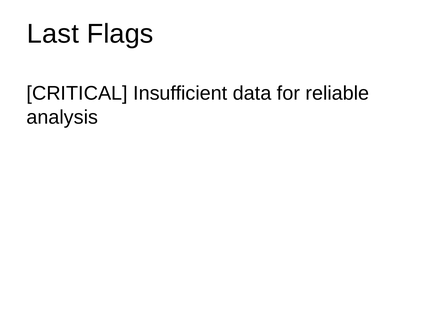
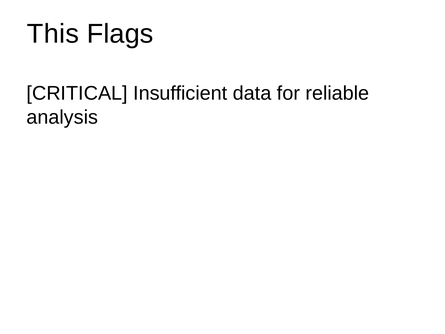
Last: Last -> This (53, 34)
